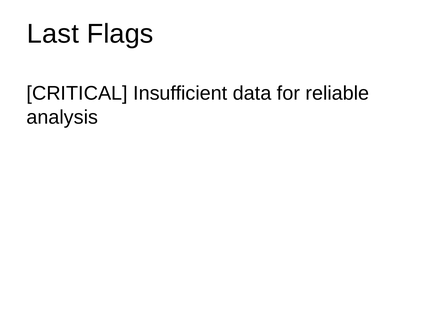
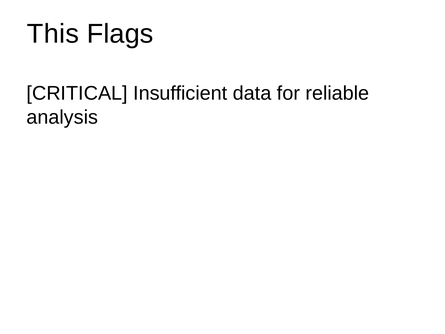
Last: Last -> This (53, 34)
